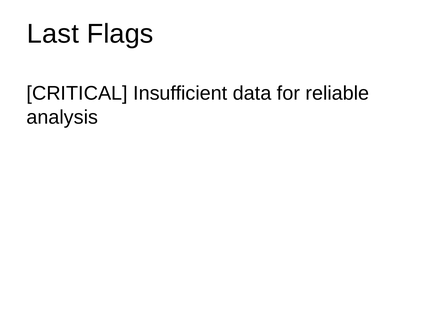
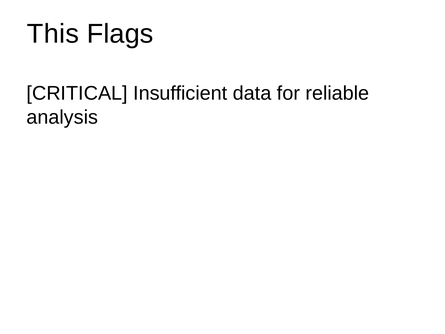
Last: Last -> This (53, 34)
